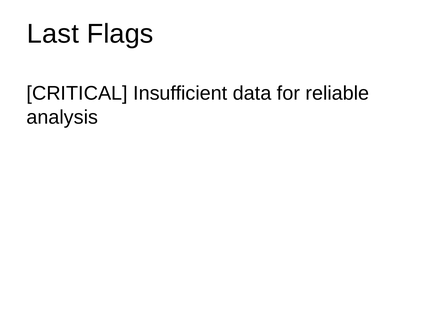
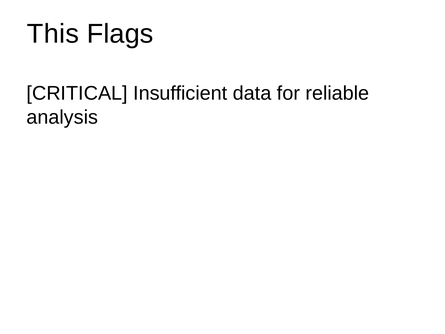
Last: Last -> This (53, 34)
